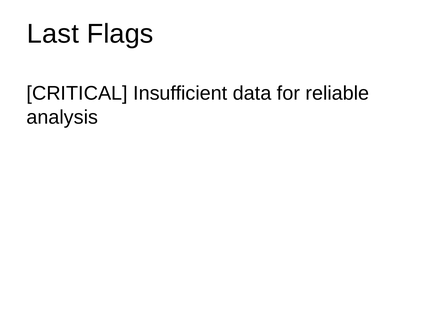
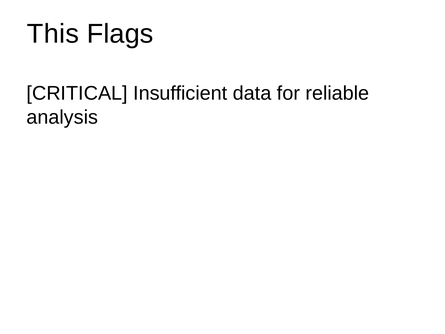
Last: Last -> This (53, 34)
